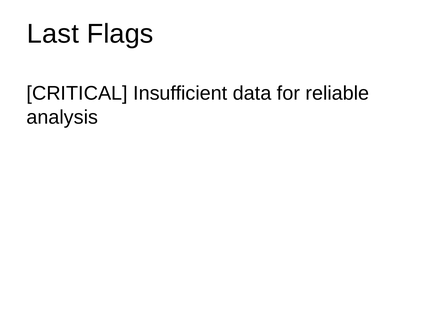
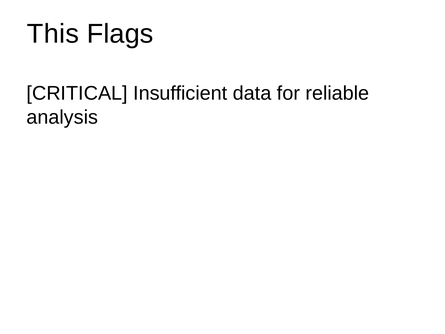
Last: Last -> This (53, 34)
